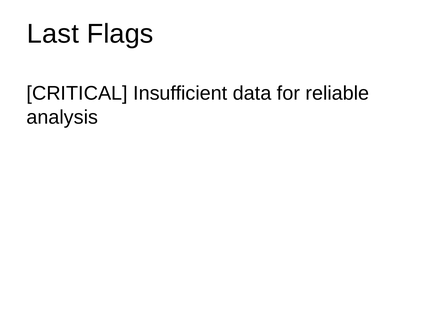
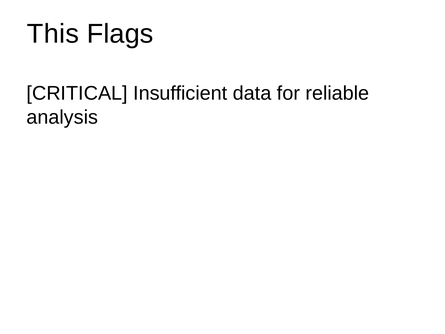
Last: Last -> This (53, 34)
